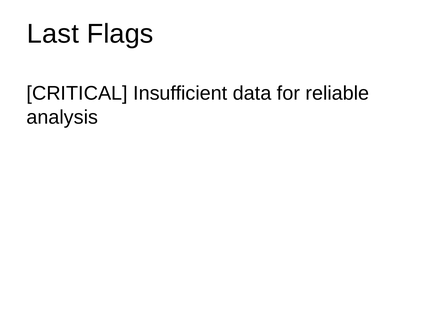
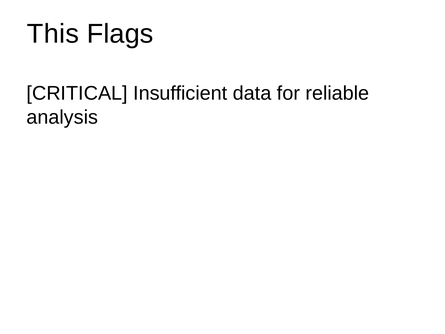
Last: Last -> This (53, 34)
